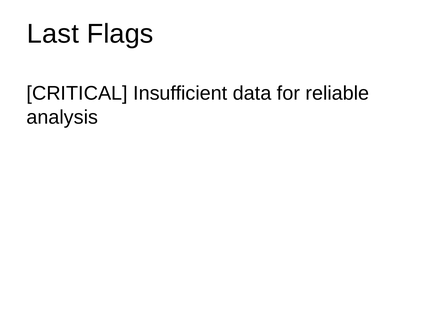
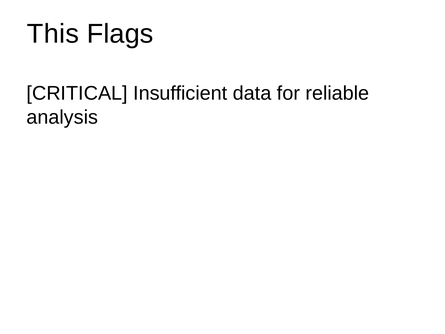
Last: Last -> This (53, 34)
